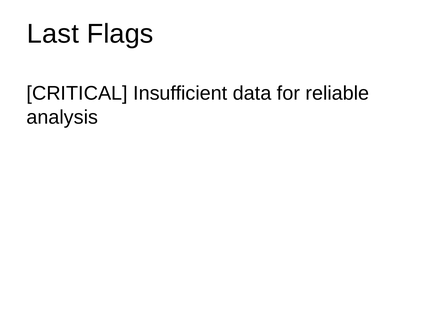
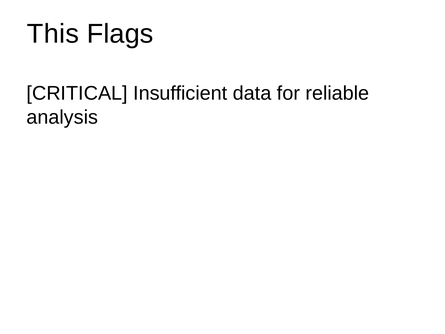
Last: Last -> This (53, 34)
